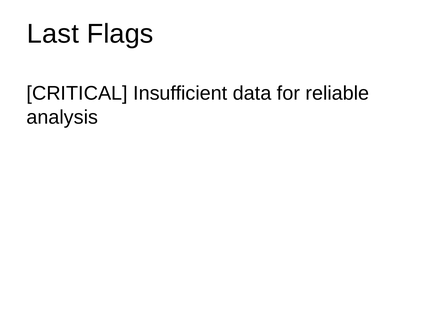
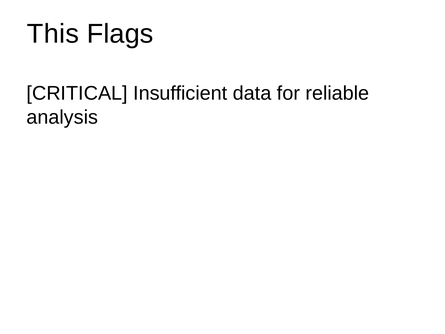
Last: Last -> This (53, 34)
